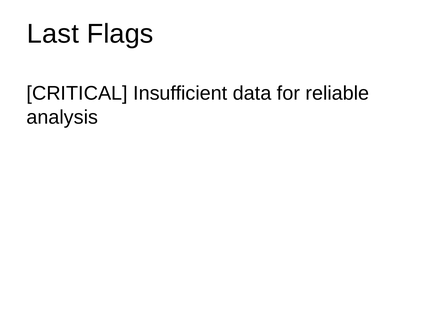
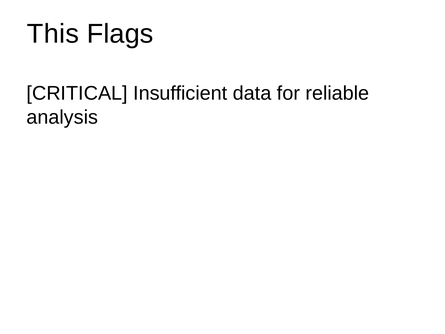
Last: Last -> This (53, 34)
